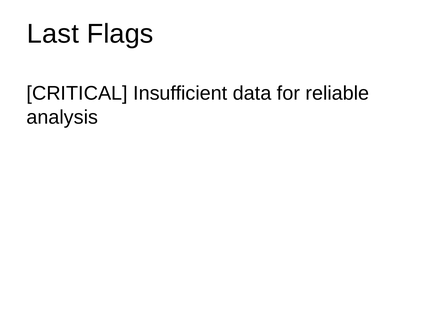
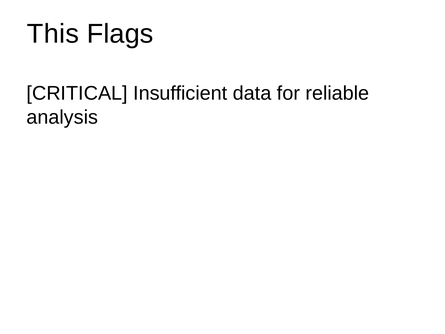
Last: Last -> This (53, 34)
